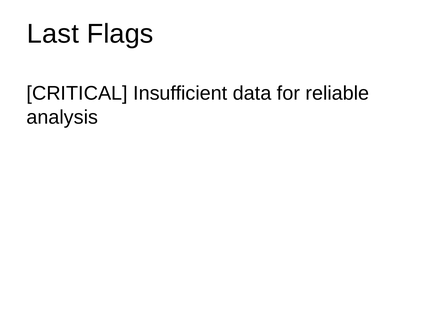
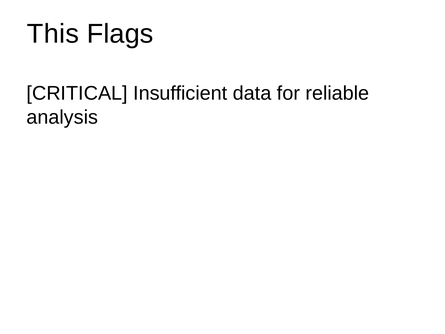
Last: Last -> This (53, 34)
